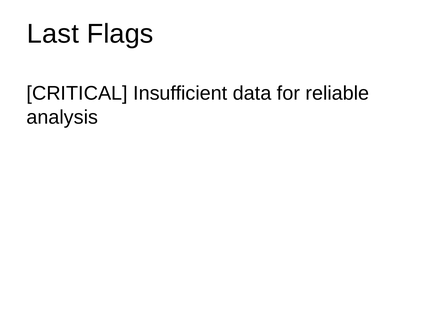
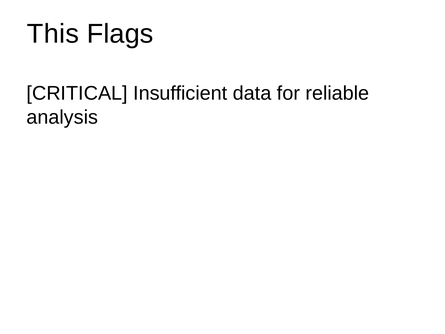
Last: Last -> This (53, 34)
